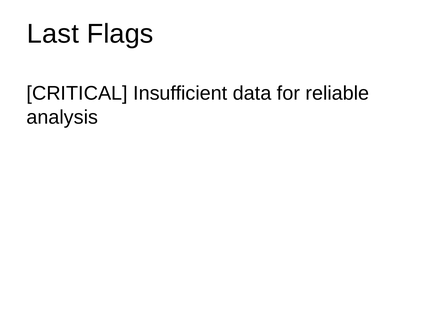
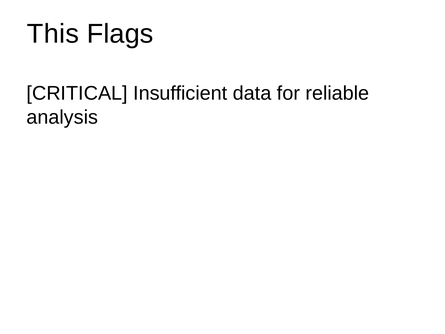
Last: Last -> This (53, 34)
